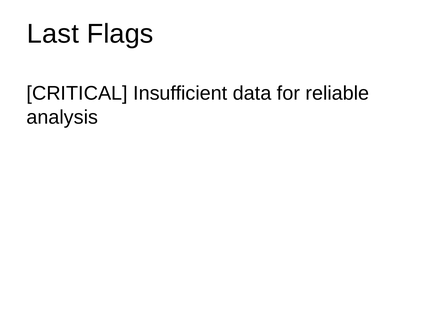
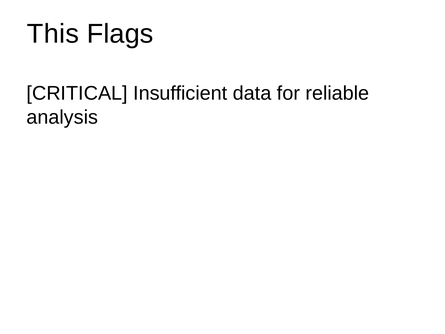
Last: Last -> This (53, 34)
